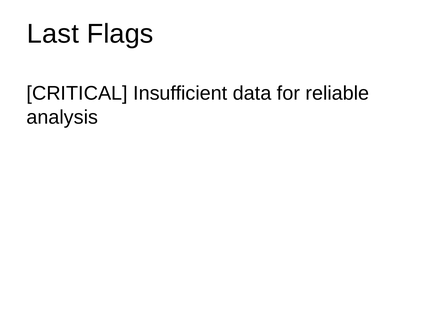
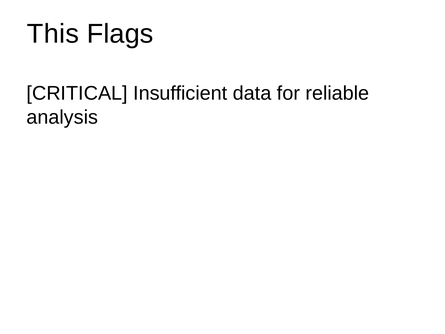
Last: Last -> This (53, 34)
